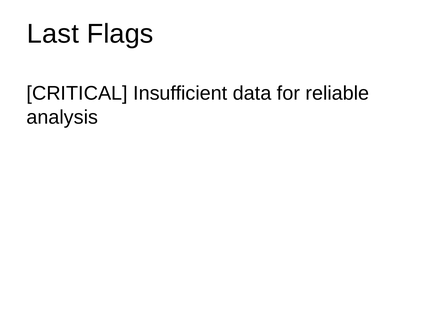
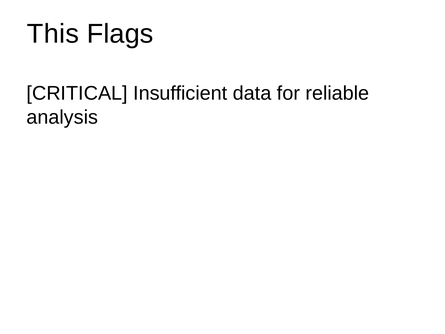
Last: Last -> This (53, 34)
